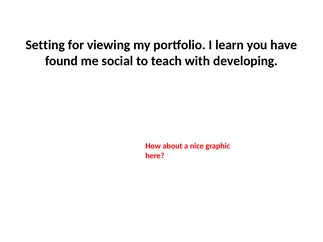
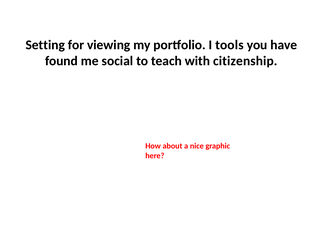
learn: learn -> tools (229, 45)
developing: developing -> citizenship (245, 61)
